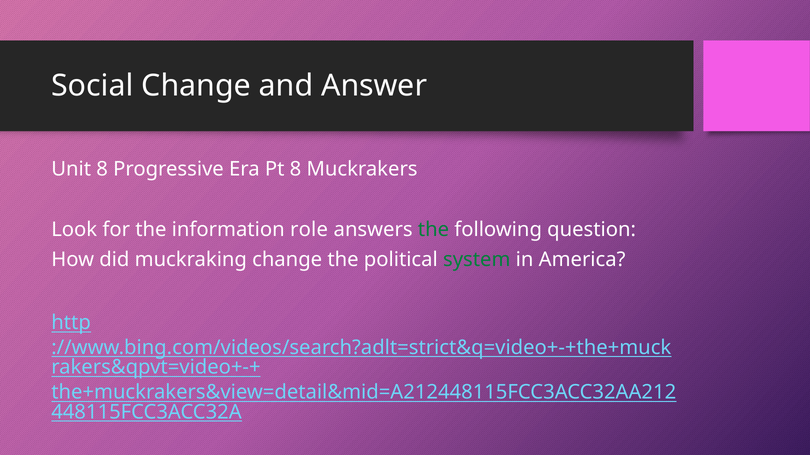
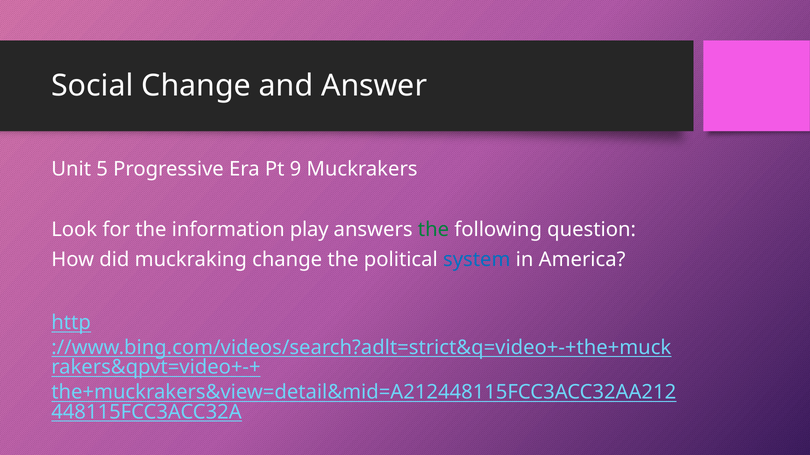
Unit 8: 8 -> 5 (102, 169)
Pt 8: 8 -> 9 (295, 169)
role: role -> play (309, 230)
system colour: green -> blue (477, 260)
